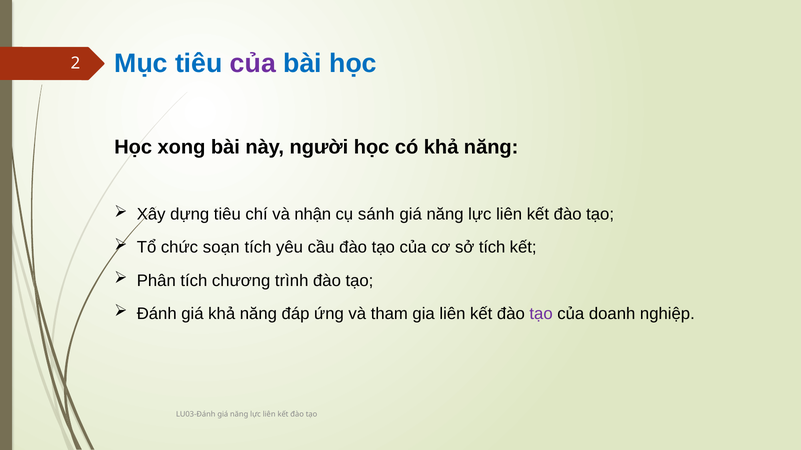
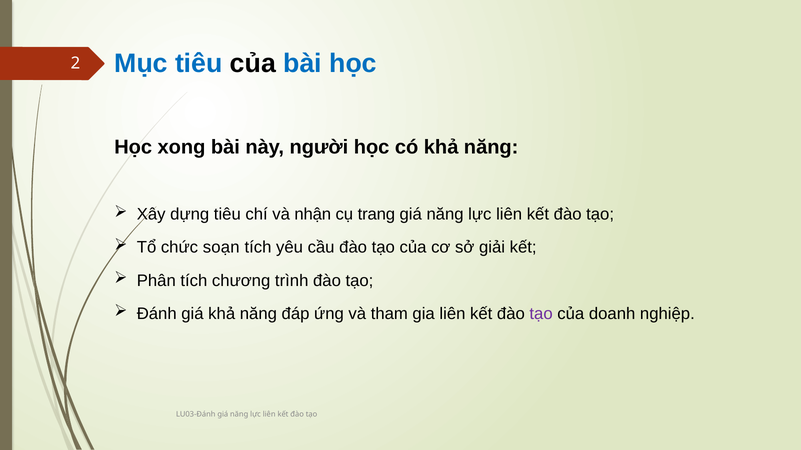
của colour: purple -> black (253, 64)
sánh: sánh -> trang (376, 215)
sở tích: tích -> giải (492, 248)
